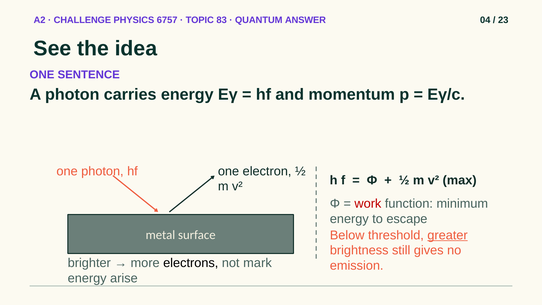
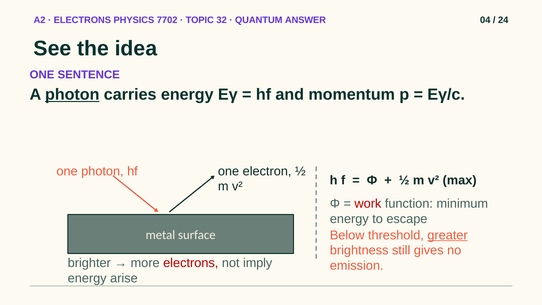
CHALLENGE: CHALLENGE -> ELECTRONS (82, 20)
6757: 6757 -> 7702 (167, 20)
83: 83 -> 32 (222, 20)
23: 23 -> 24 (503, 20)
photon underline: none -> present (72, 95)
electrons colour: black -> red (191, 263)
mark: mark -> imply (258, 263)
